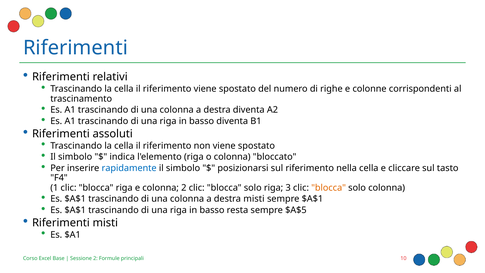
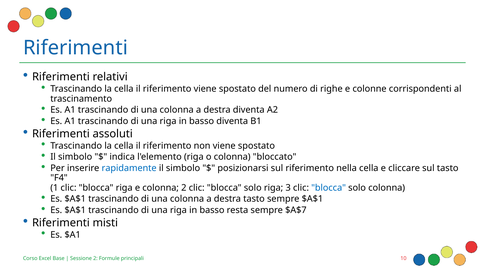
blocca colour: orange -> blue (329, 188)
destra misti: misti -> tasto (254, 199)
$A$5: $A$5 -> $A$7 (296, 210)
